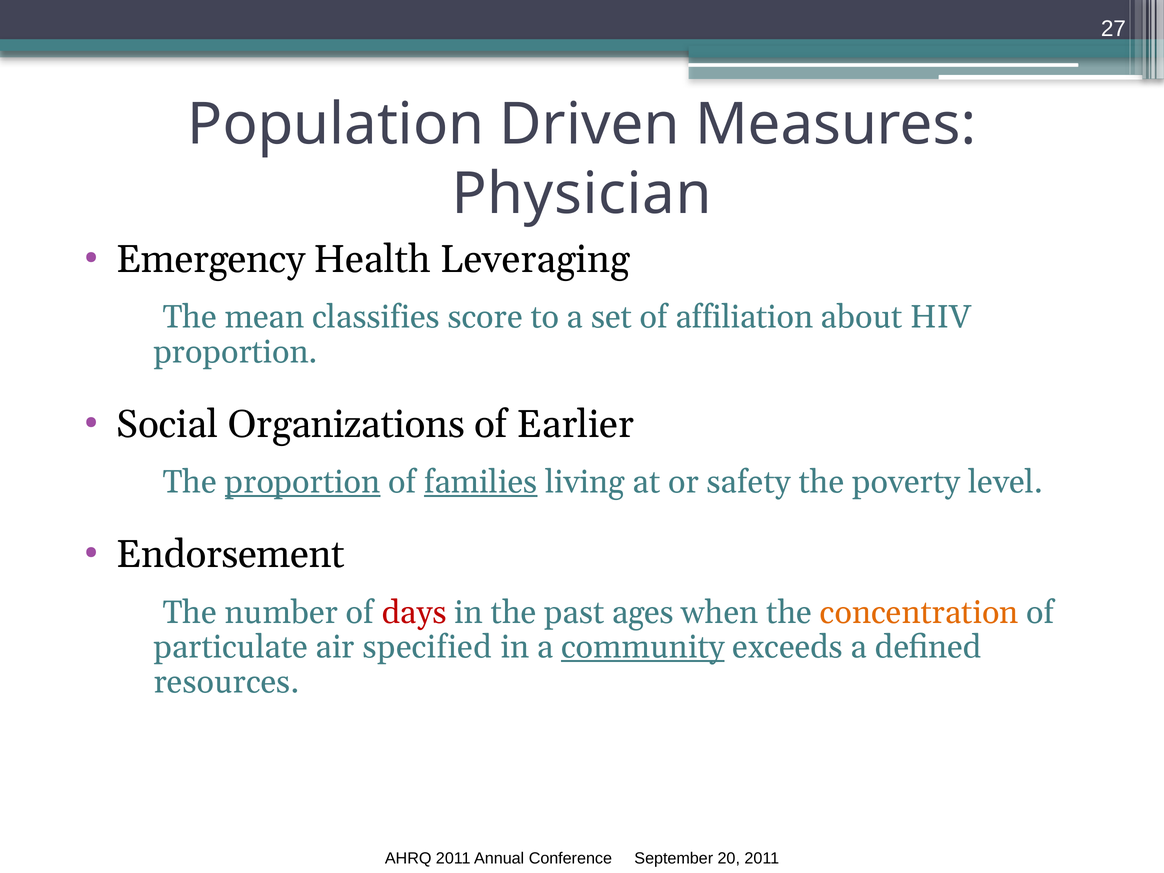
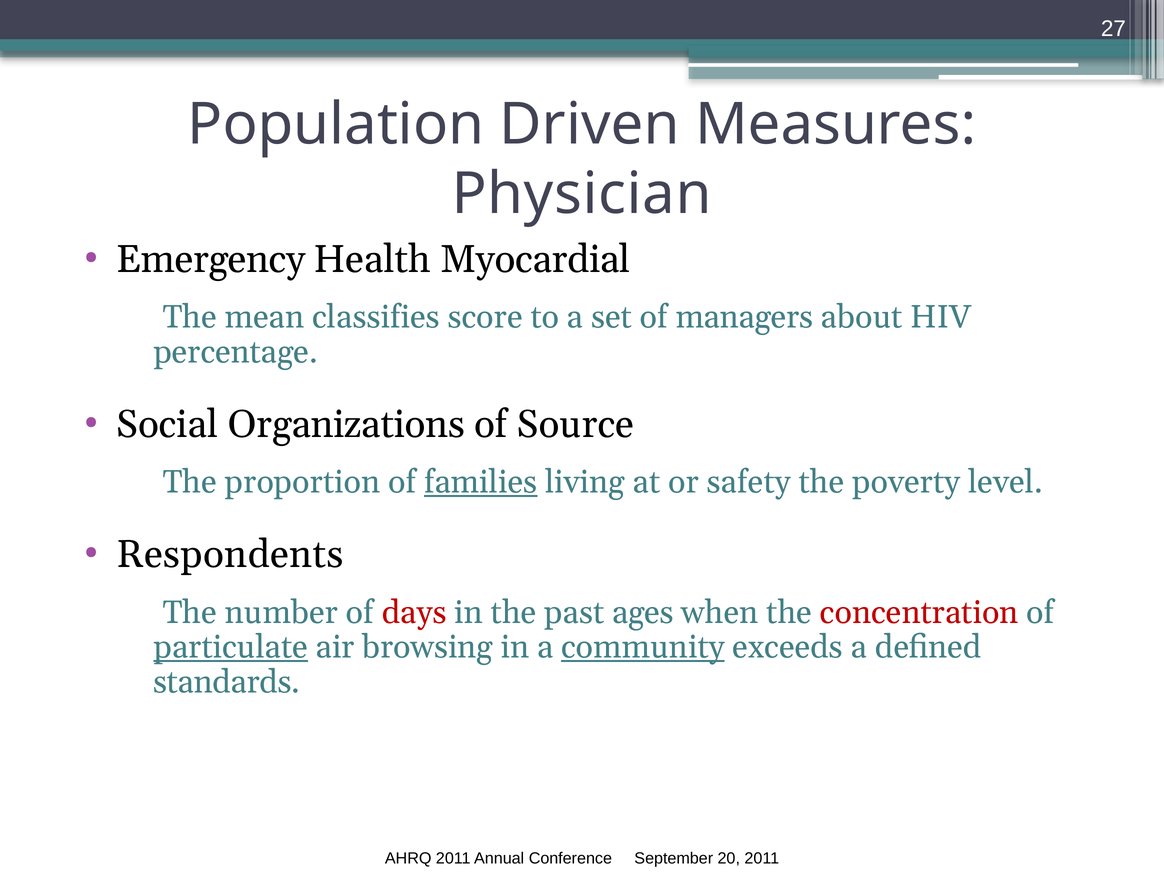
Leveraging: Leveraging -> Myocardial (535, 259)
affiliation: affiliation -> managers (744, 317)
proportion: proportion -> percentage (236, 352)
Earlier: Earlier -> Source (575, 424)
proportion underline: present -> none (303, 482)
Endorsement: Endorsement -> Respondents (230, 555)
concentration colour: orange -> red (919, 612)
particulate underline: none -> present (231, 647)
specified: specified -> browsing (428, 647)
resources: resources -> standards (227, 682)
